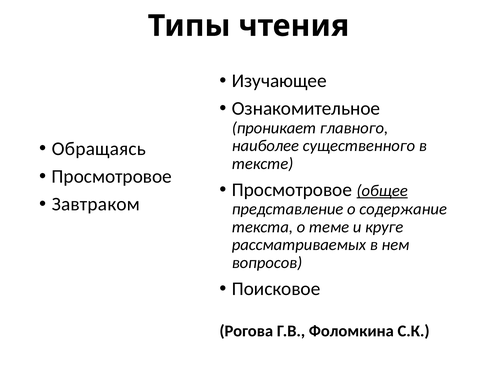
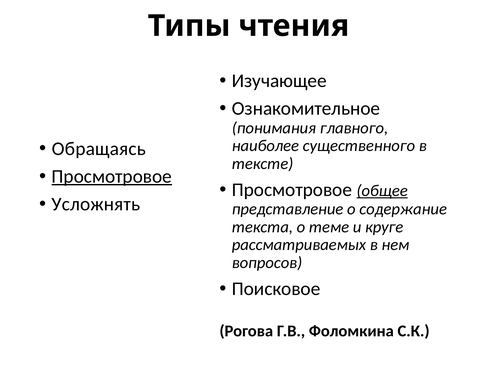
проникает: проникает -> понимания (274, 128)
Просмотровое underline: none -> present (112, 177)
Завтраком: Завтраком -> Усложнять (96, 205)
